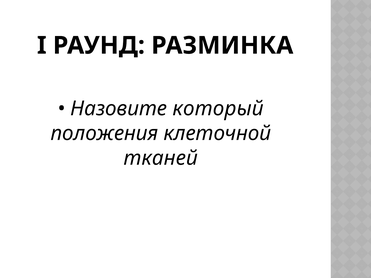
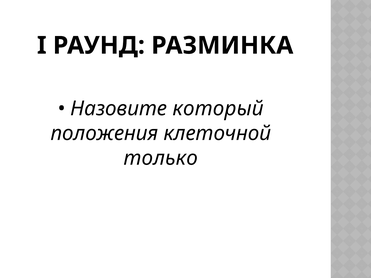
тканей: тканей -> только (161, 158)
